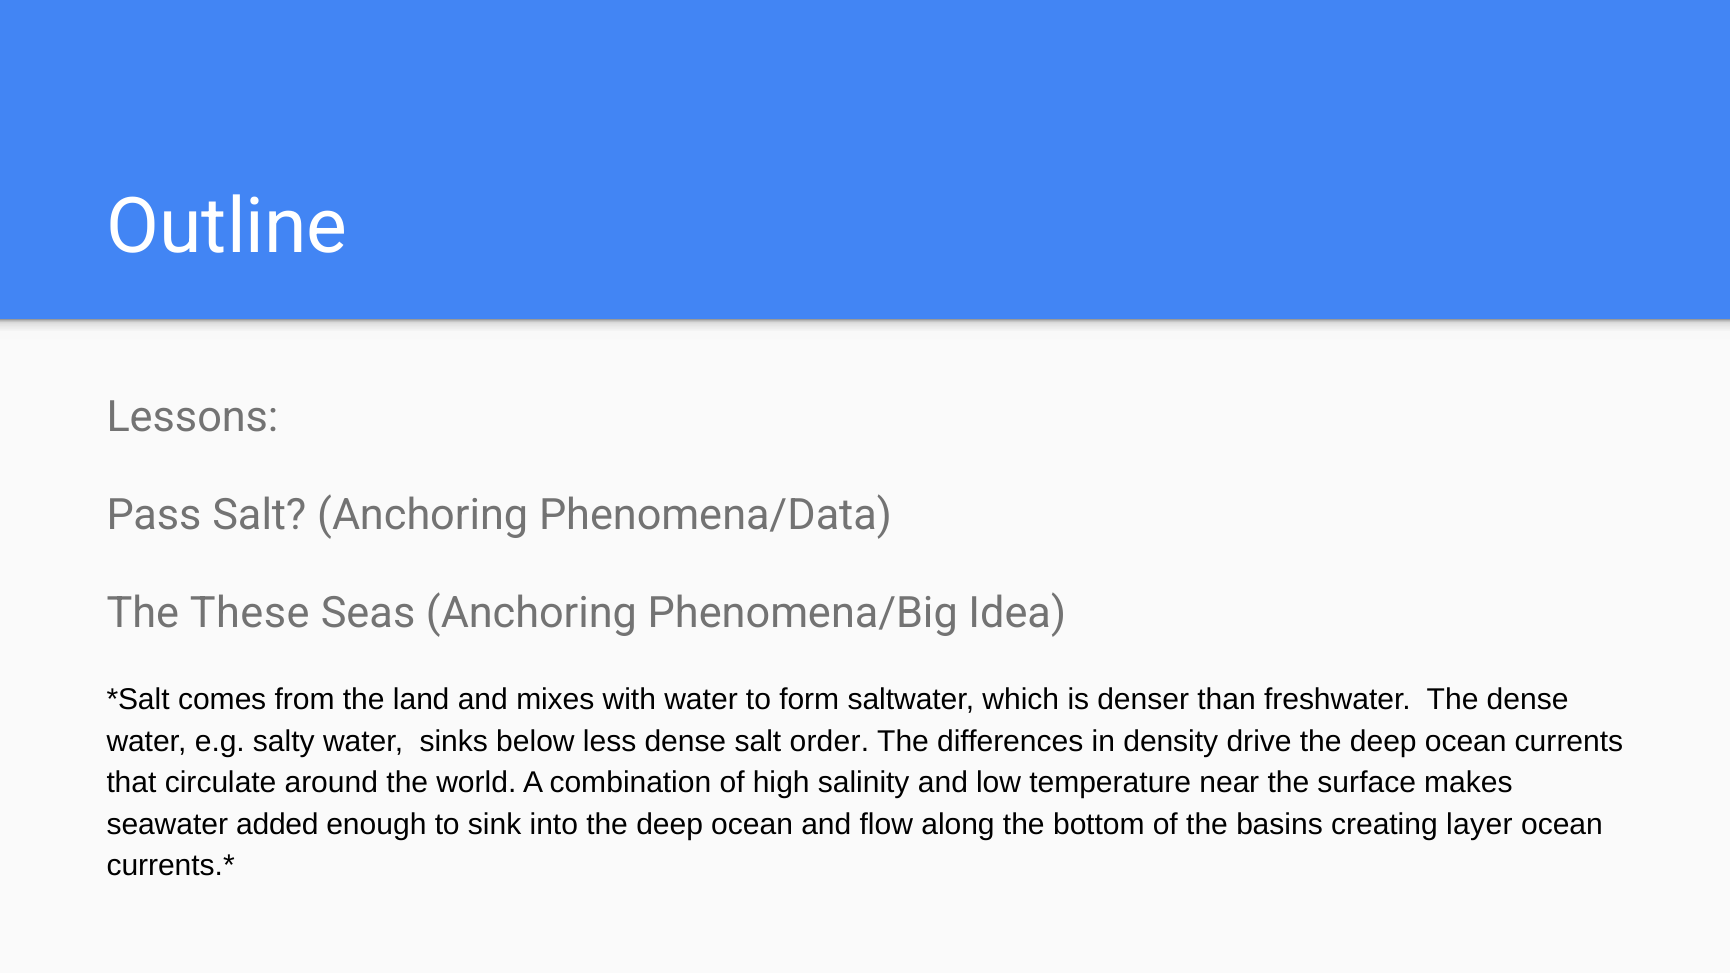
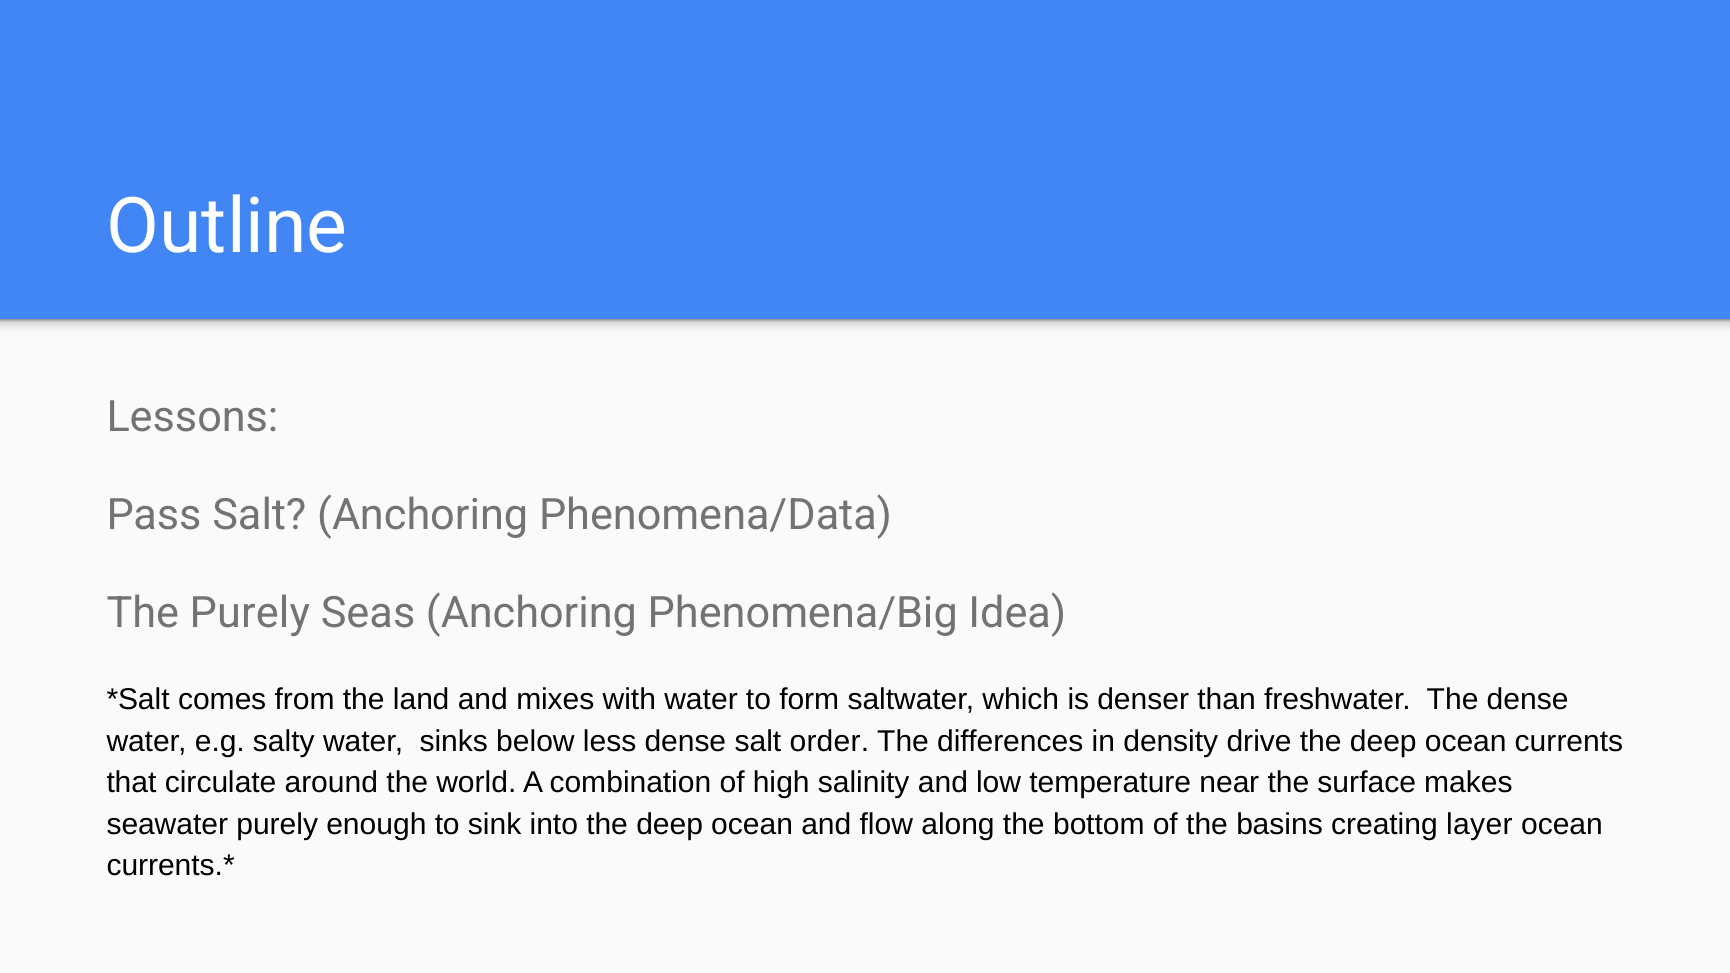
The These: These -> Purely (250, 613)
seawater added: added -> purely (277, 824)
